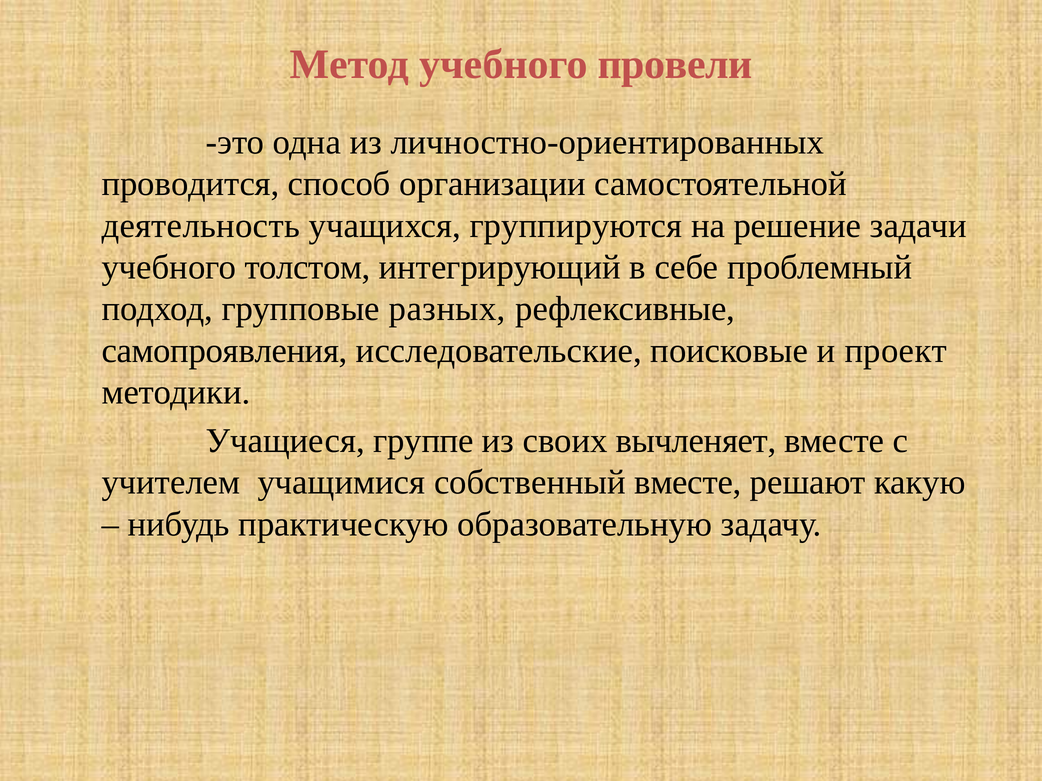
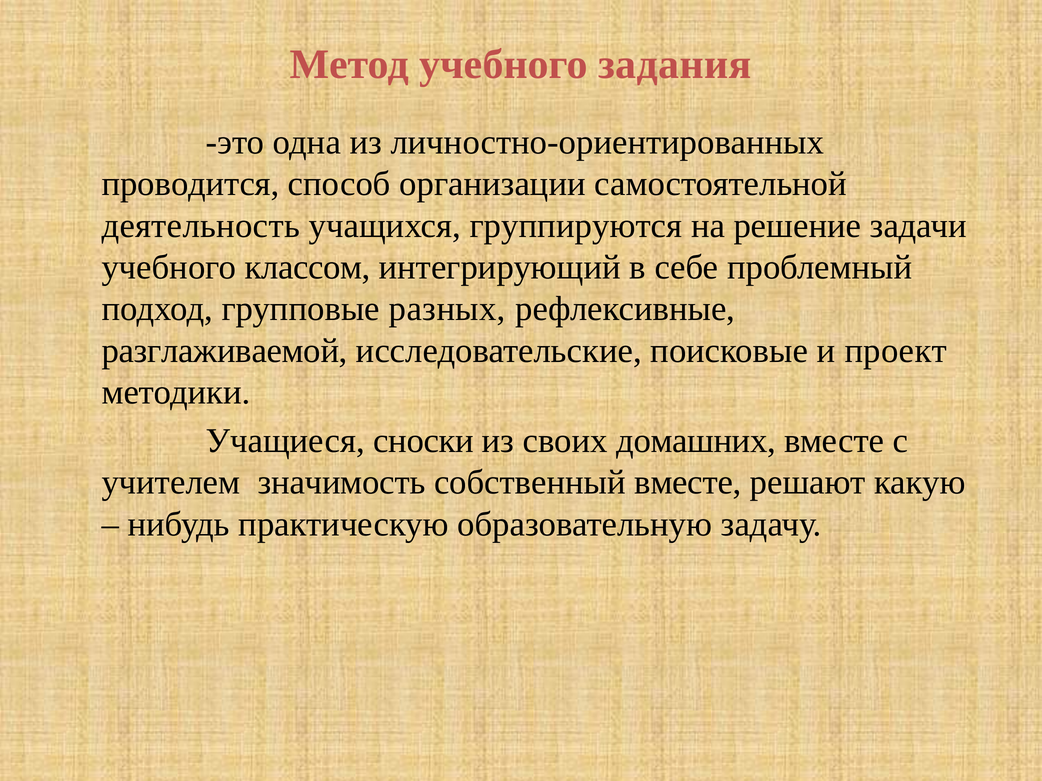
провели: провели -> задания (675, 65)
толстом: толстом -> классом (308, 267)
самопроявления: самопроявления -> разглаживаемой (225, 351)
группе: группе -> сноски (423, 441)
вычленяет: вычленяет -> домашних (696, 441)
учащимися: учащимися -> значимость (342, 483)
